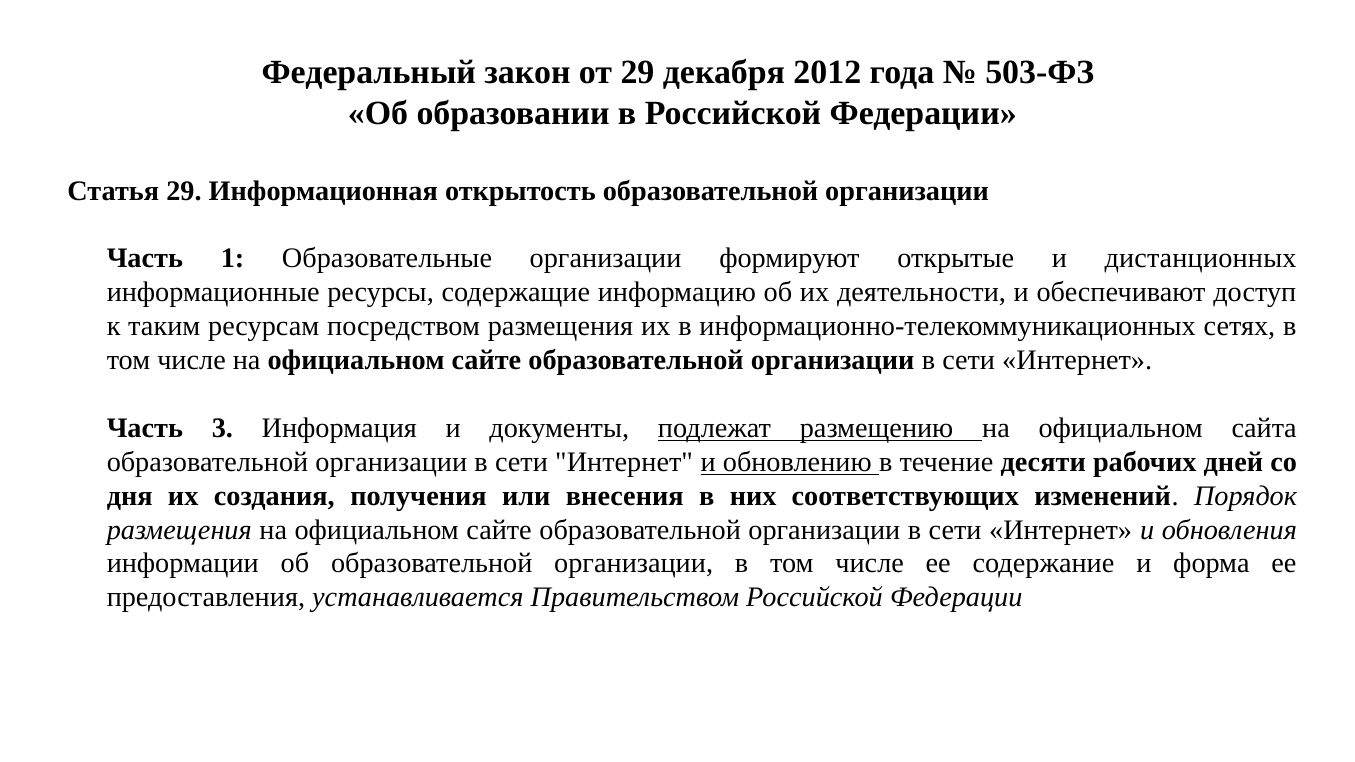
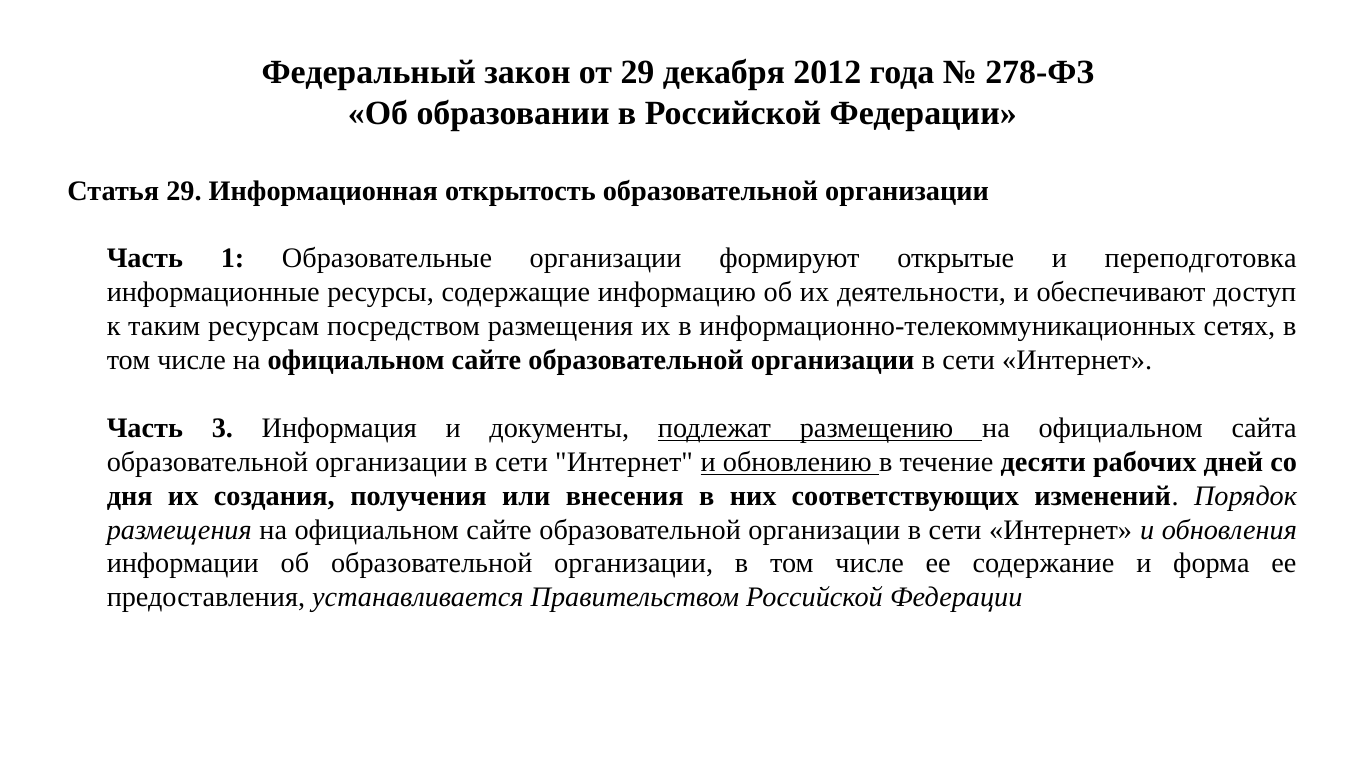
503-ФЗ: 503-ФЗ -> 278-ФЗ (1040, 73)
дистанционных: дистанционных -> переподготовка (1201, 259)
